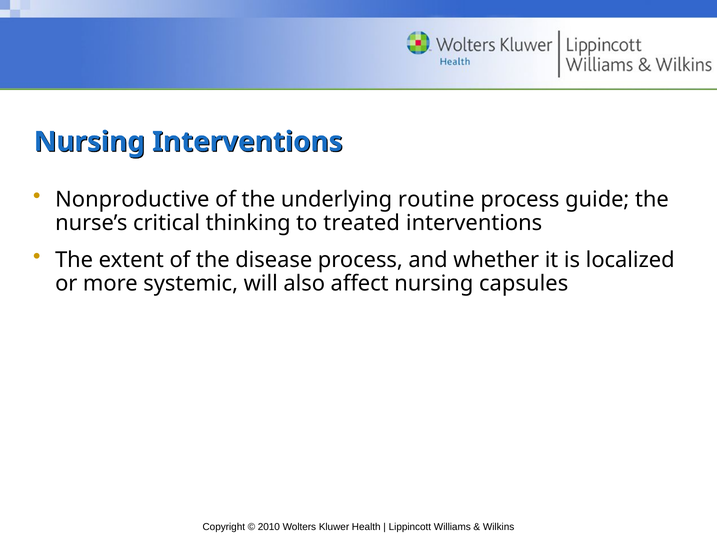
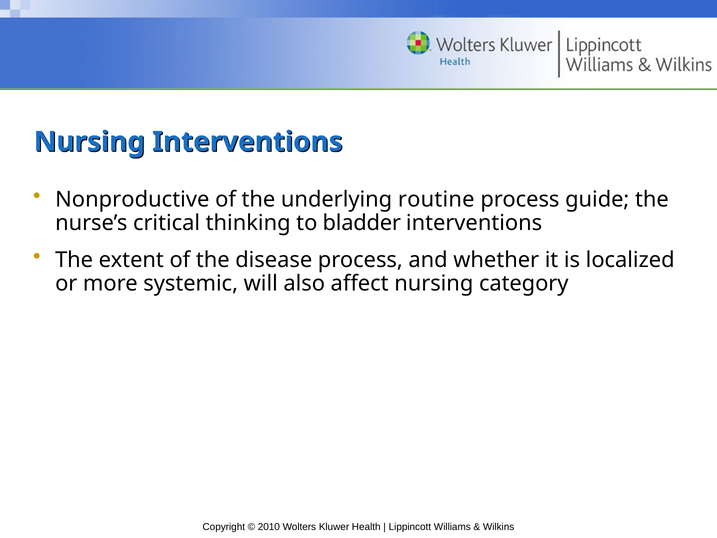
treated: treated -> bladder (362, 223)
capsules: capsules -> category (524, 283)
